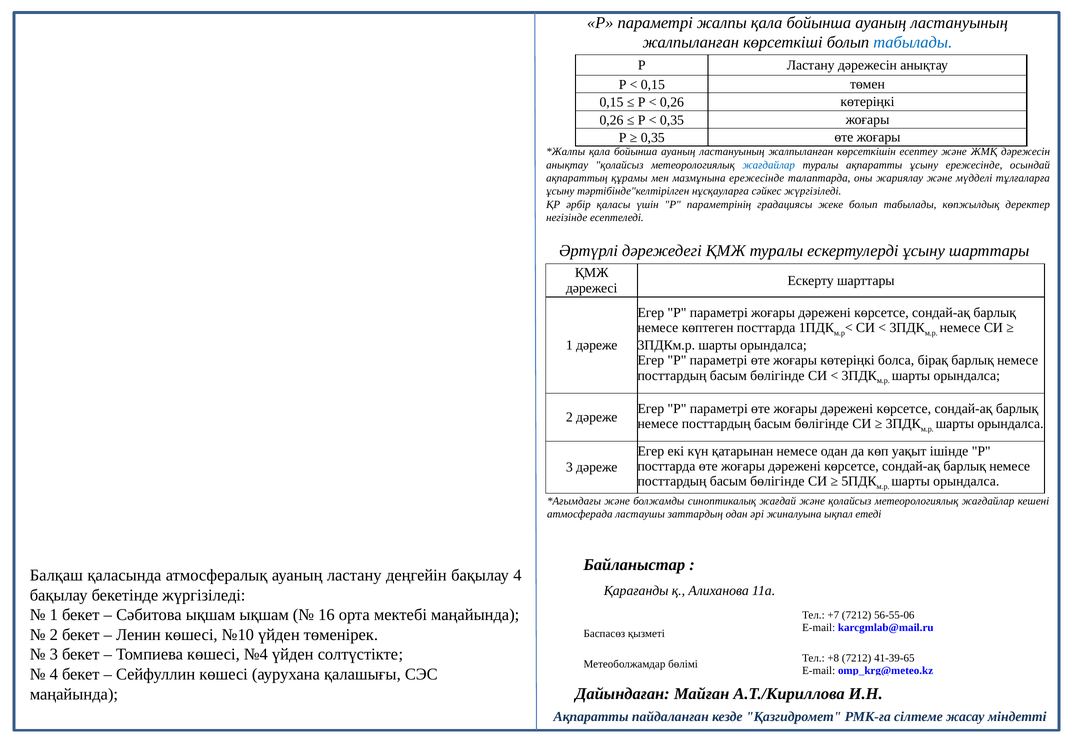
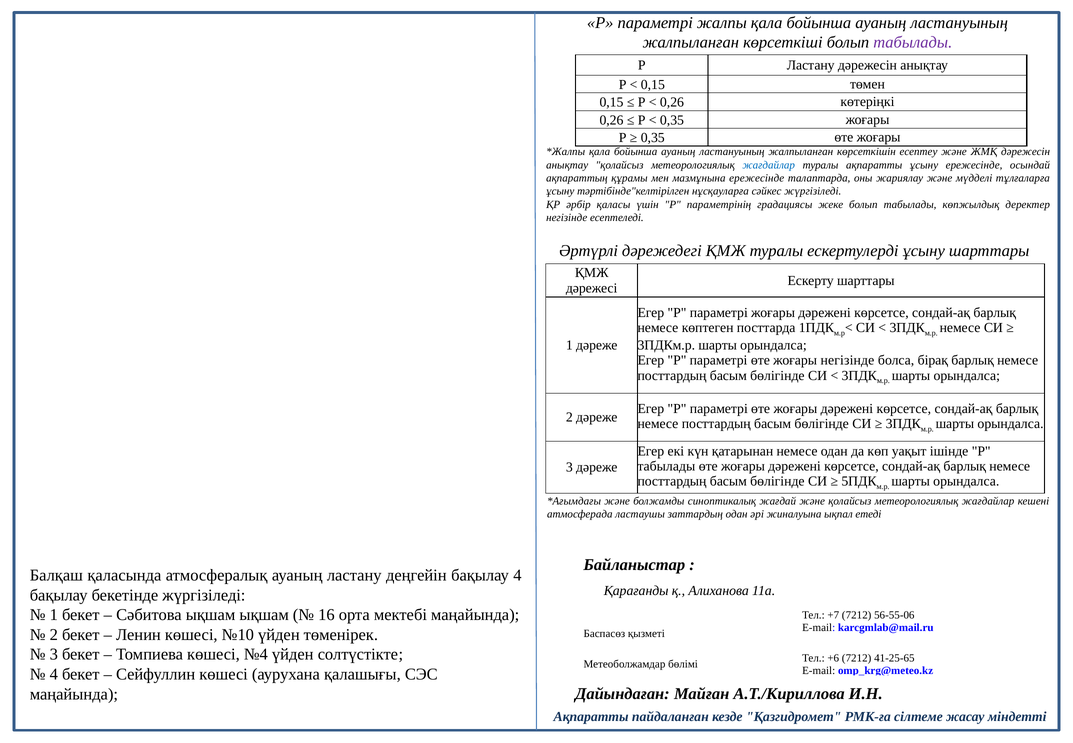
табылады colour: blue -> purple (913, 42)
жоғары көтеріңкі: көтеріңкі -> негізінде (847, 360)
посттарда: посттарда -> табылады (666, 466)
+8: +8 -> +6 (833, 658)
41-39-65: 41-39-65 -> 41-25-65 (894, 658)
